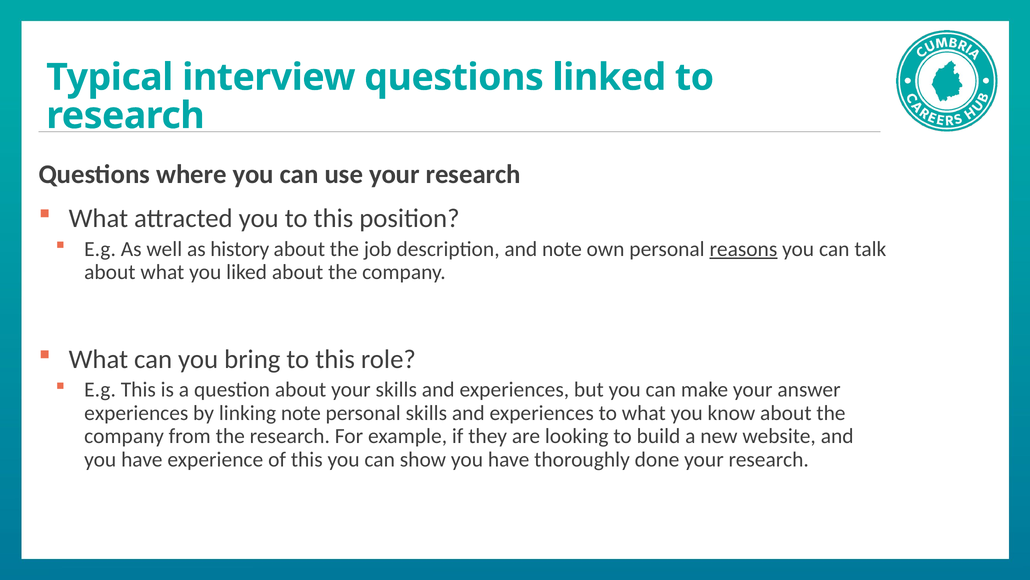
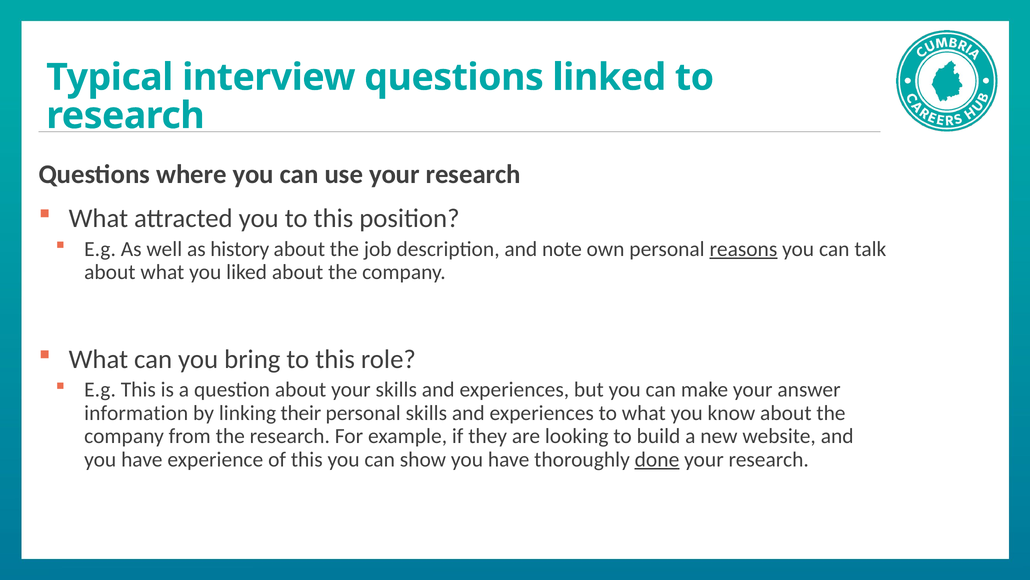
experiences: experiences -> information (136, 413)
linking note: note -> their (301, 413)
done underline: none -> present (657, 459)
